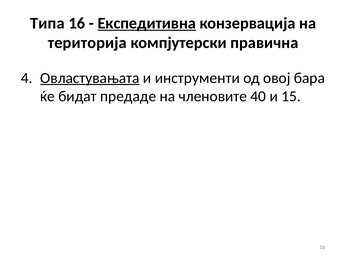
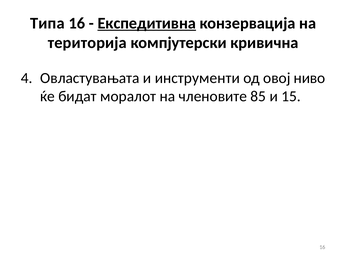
правична: правична -> кривична (264, 43)
Овластувањата underline: present -> none (90, 78)
бара: бара -> ниво (310, 78)
предаде: предаде -> моралот (128, 97)
40: 40 -> 85 (258, 97)
